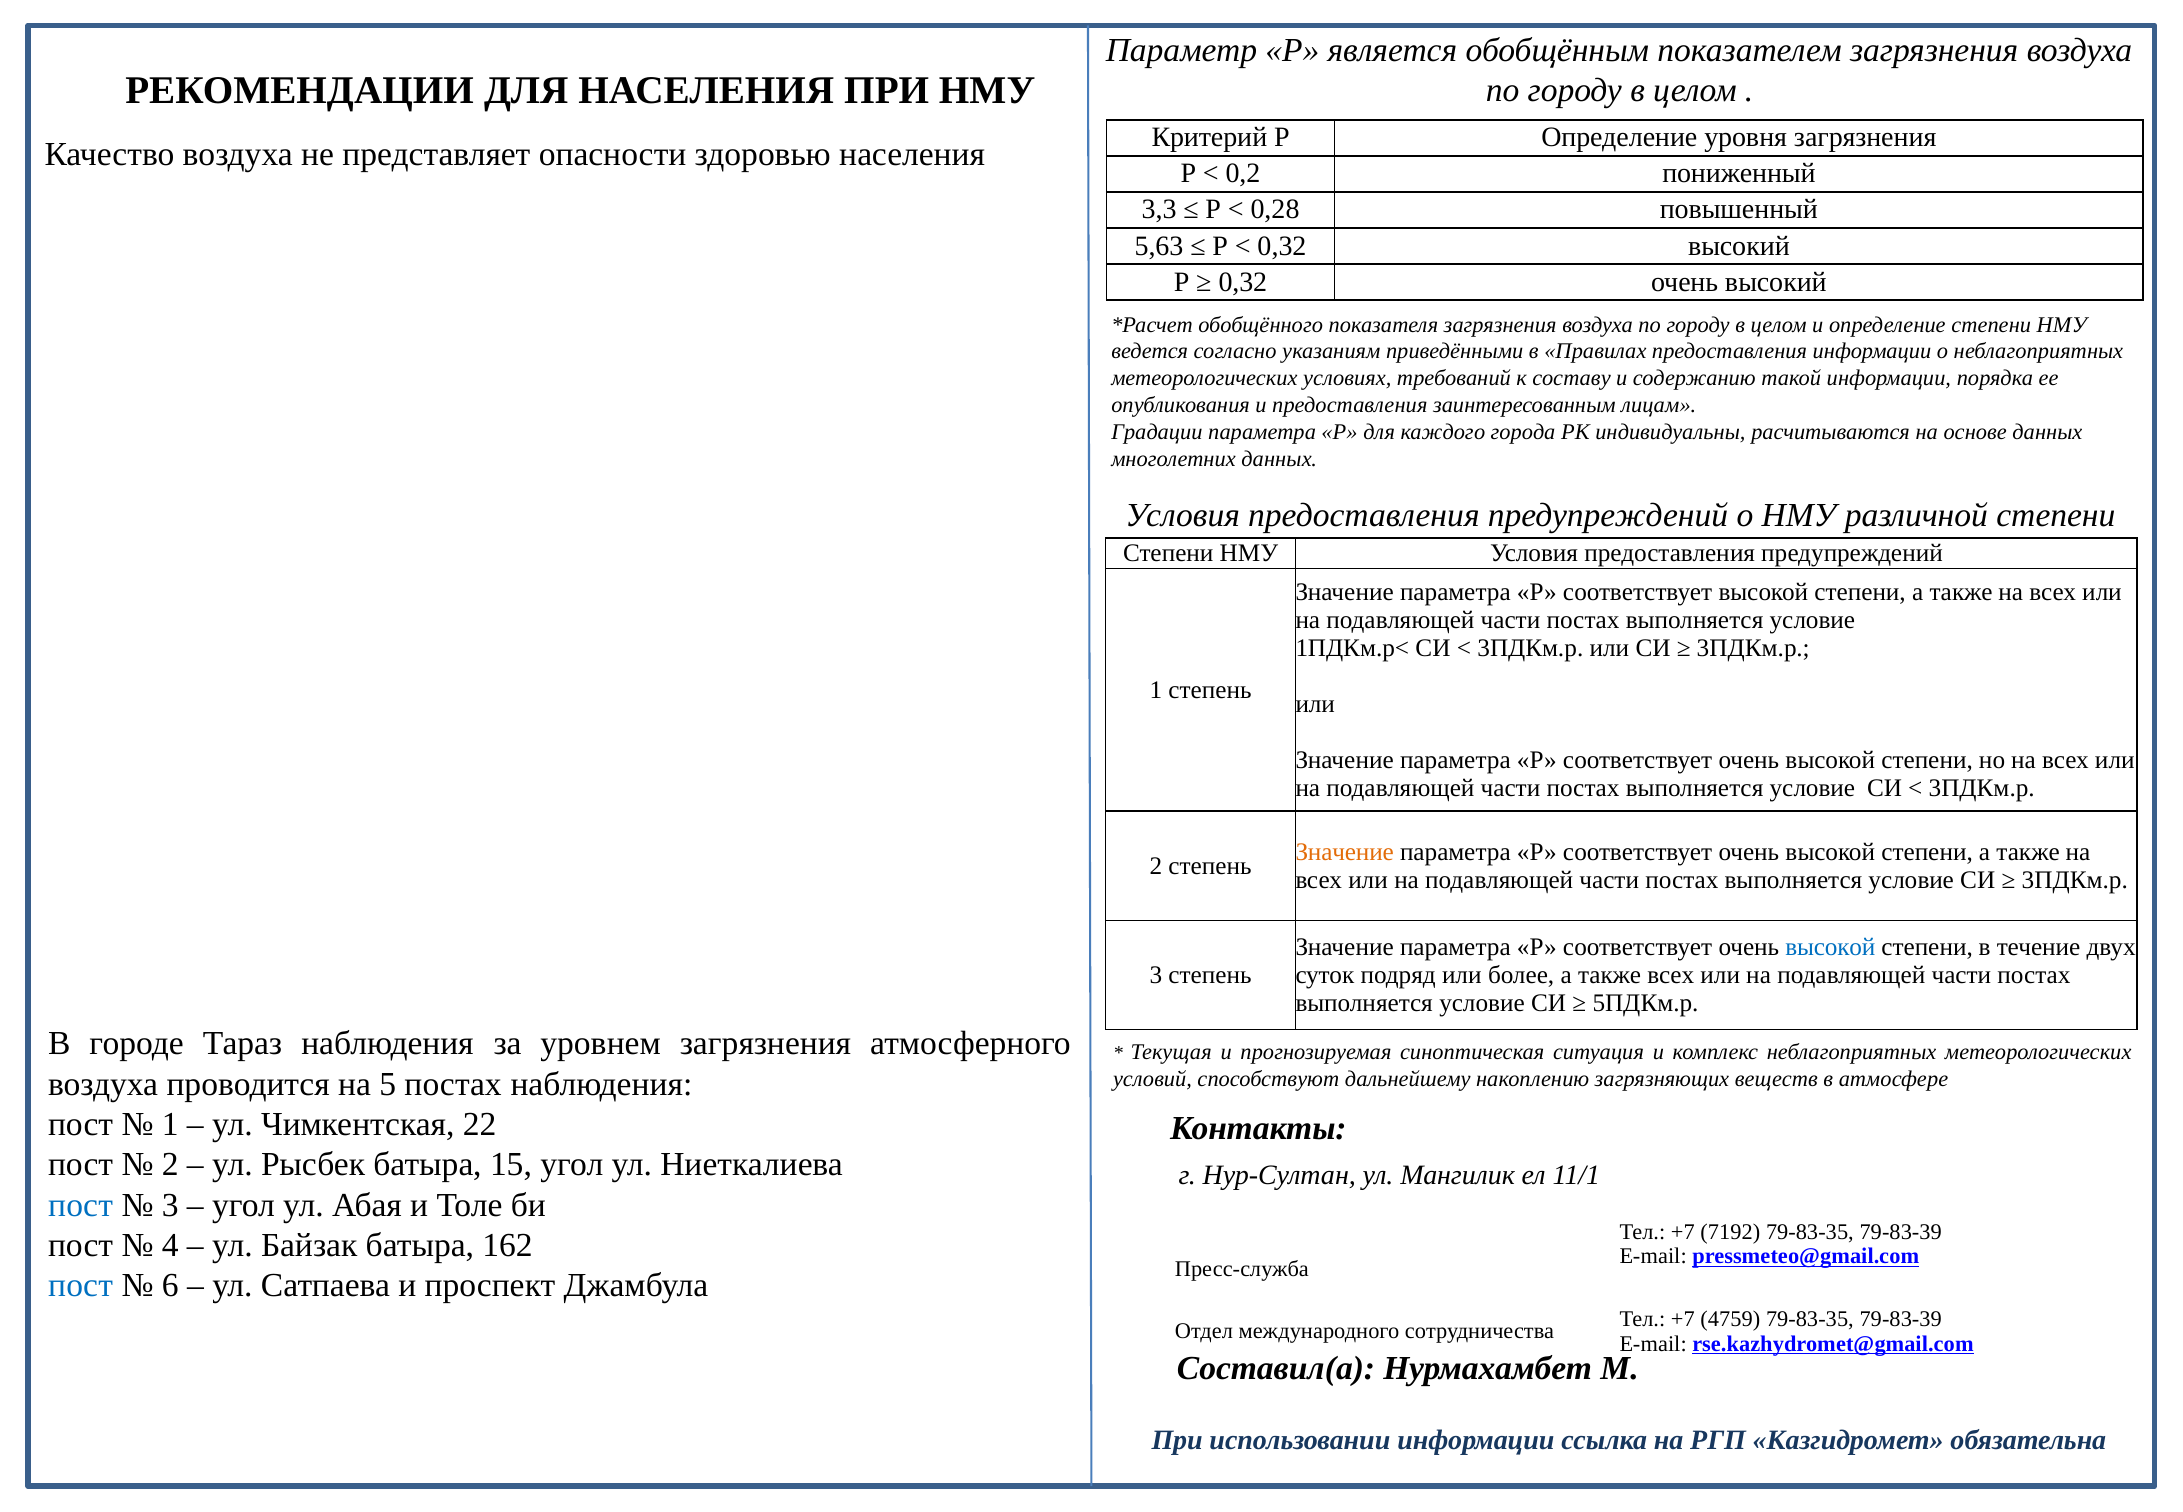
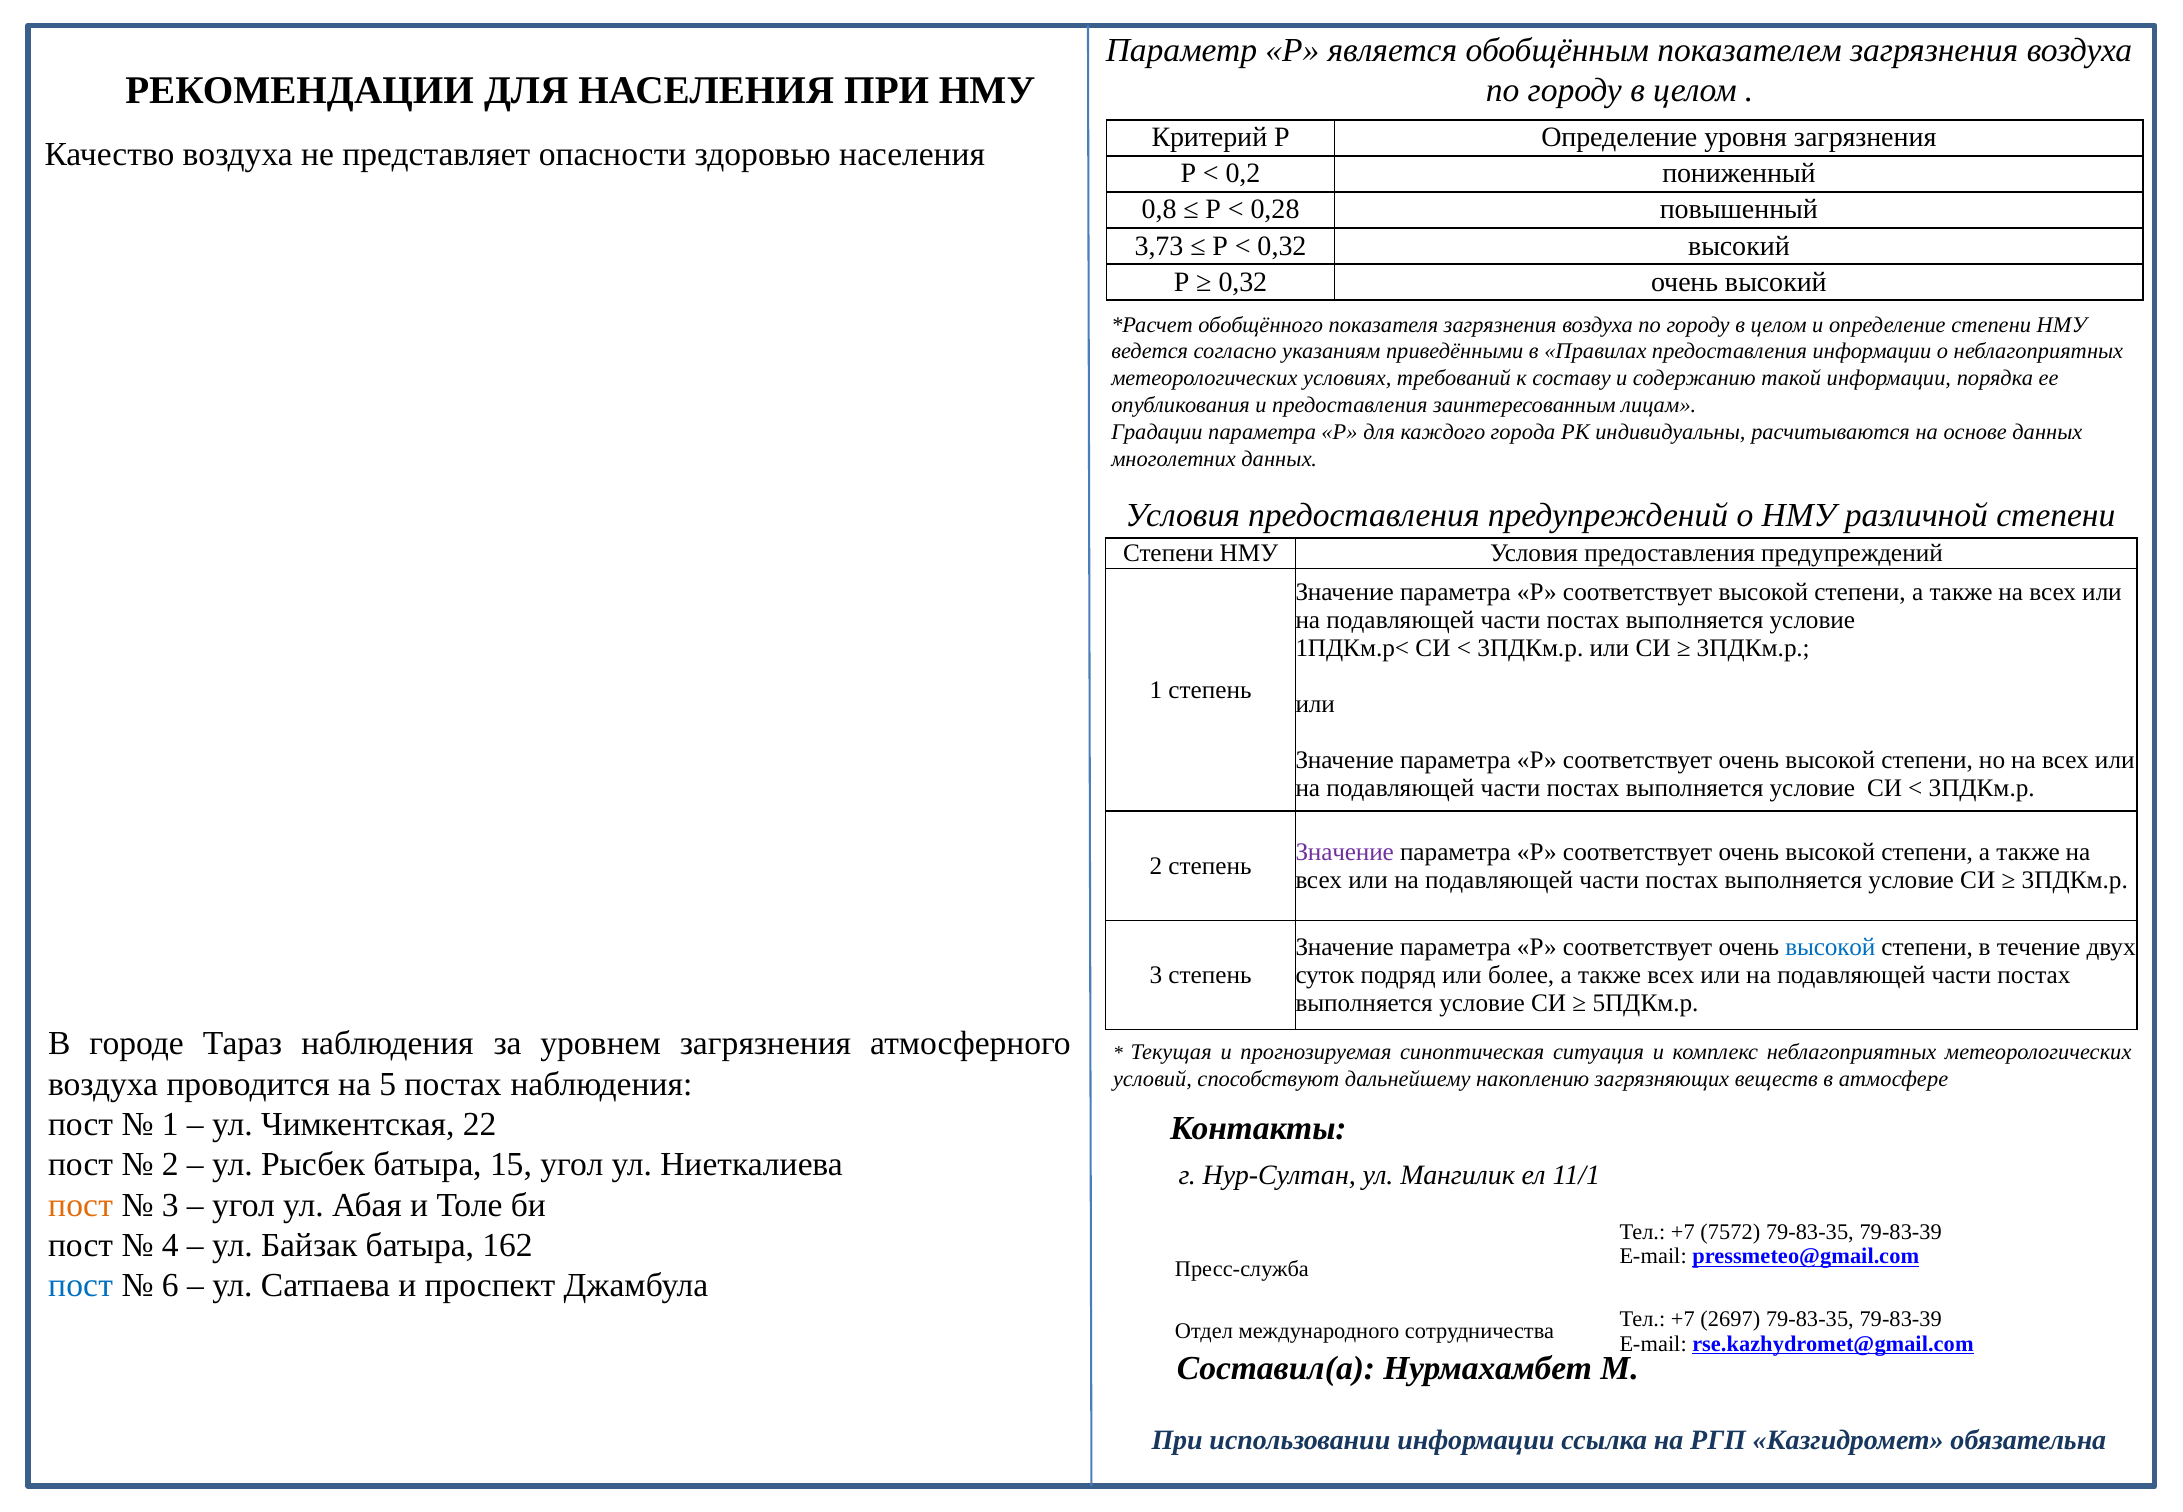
3,3: 3,3 -> 0,8 (1159, 210)
5,63: 5,63 -> 3,73 (1159, 246)
Значение colour: orange -> purple (1345, 851)
пост colour: blue -> orange (81, 1204)
7192: 7192 -> 7572 (1730, 1231)
4759: 4759 -> 2697 (1730, 1318)
